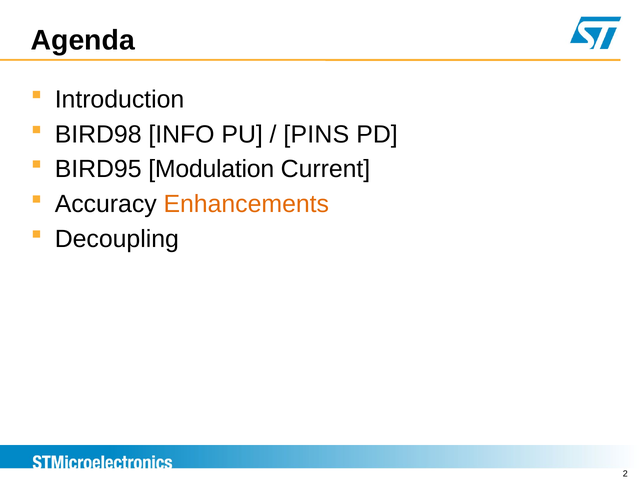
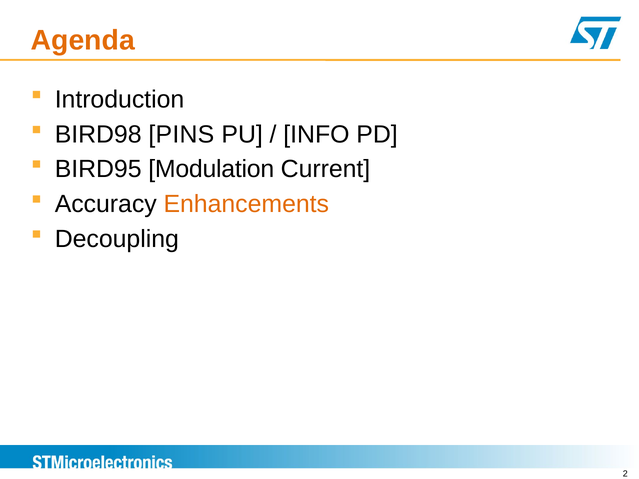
Agenda colour: black -> orange (83, 40)
INFO: INFO -> PINS (181, 135)
PINS: PINS -> INFO (316, 135)
